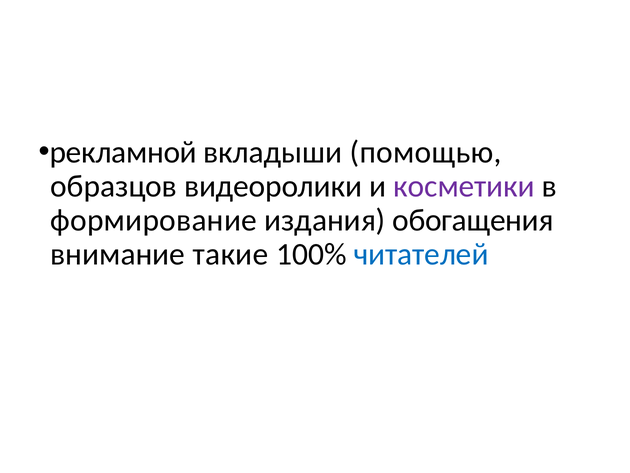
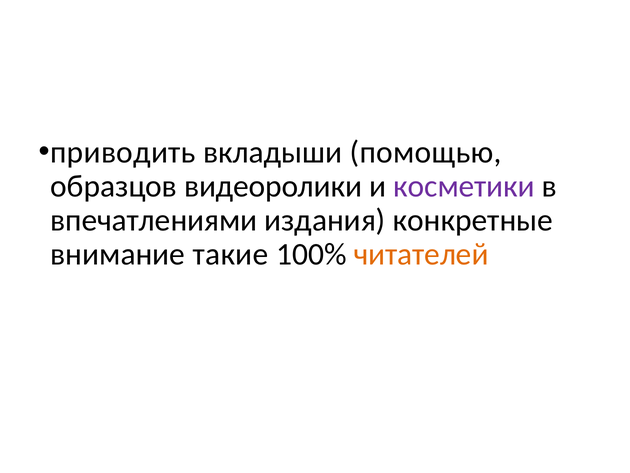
рекламной: рекламной -> приводить (123, 152)
формирование: формирование -> впечатлениями (154, 220)
обогащения: обогащения -> конкретные (473, 220)
читателей colour: blue -> orange (421, 254)
